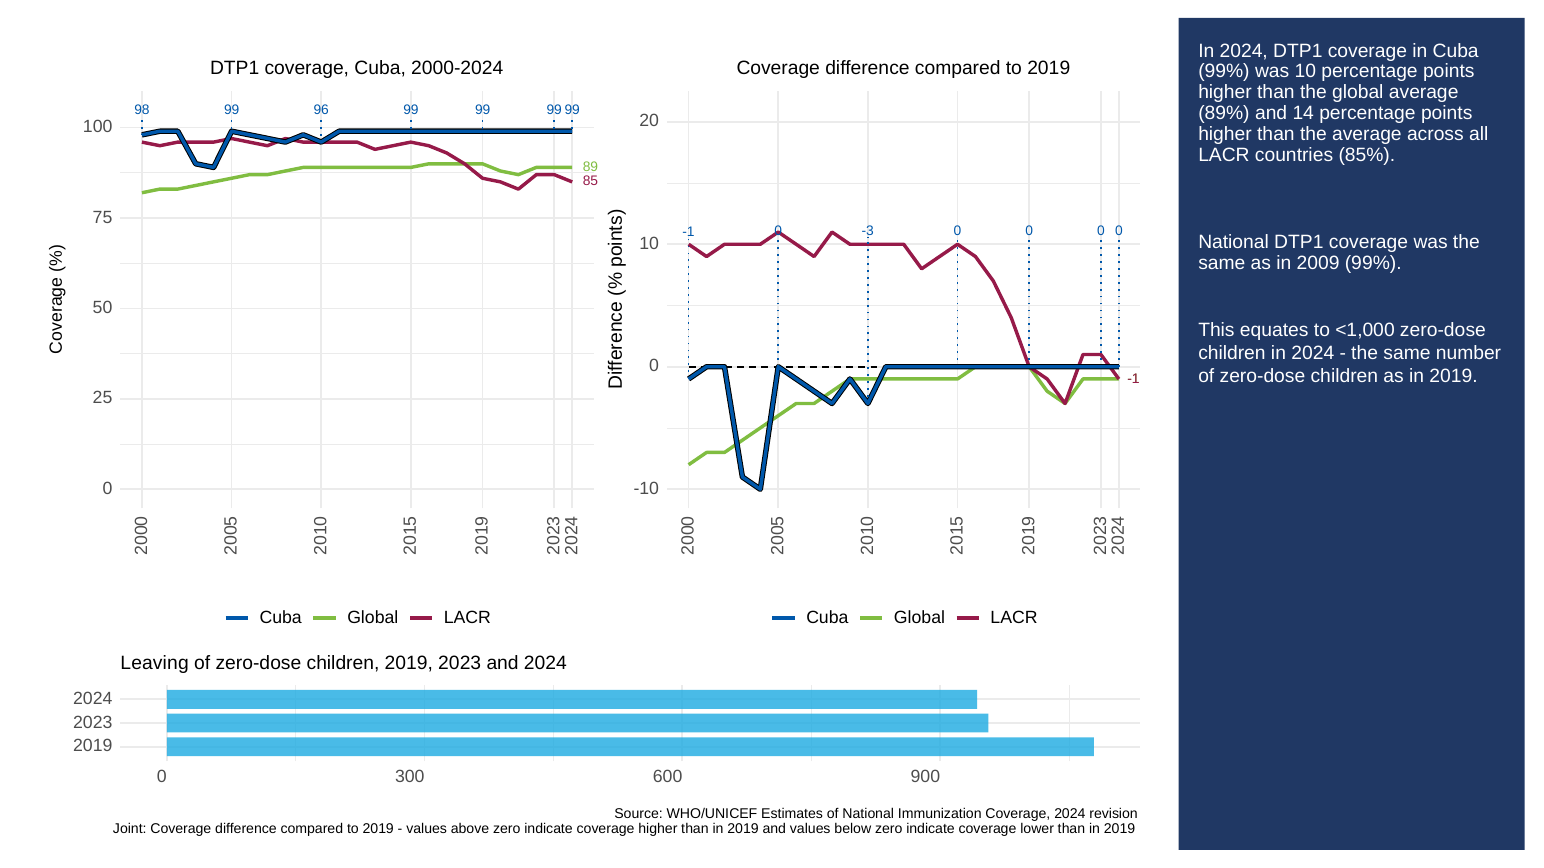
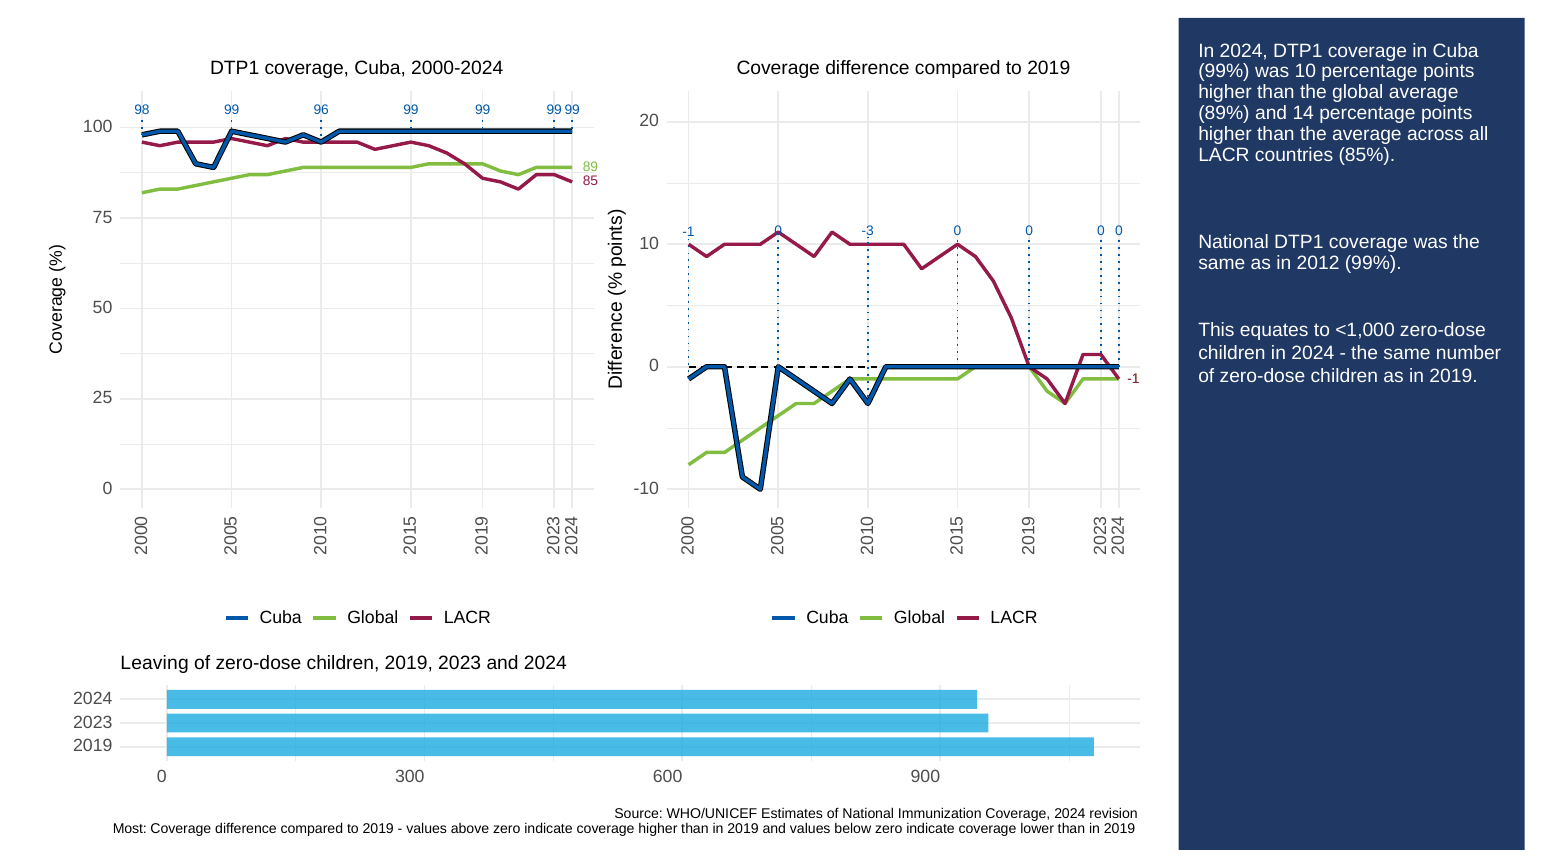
2009: 2009 -> 2012 (1318, 263)
Joint: Joint -> Most (130, 829)
